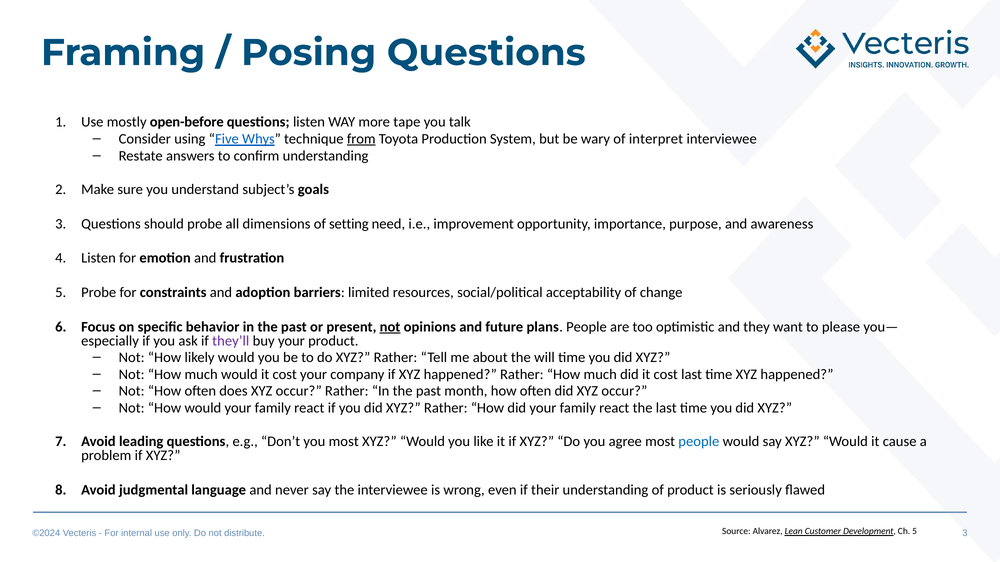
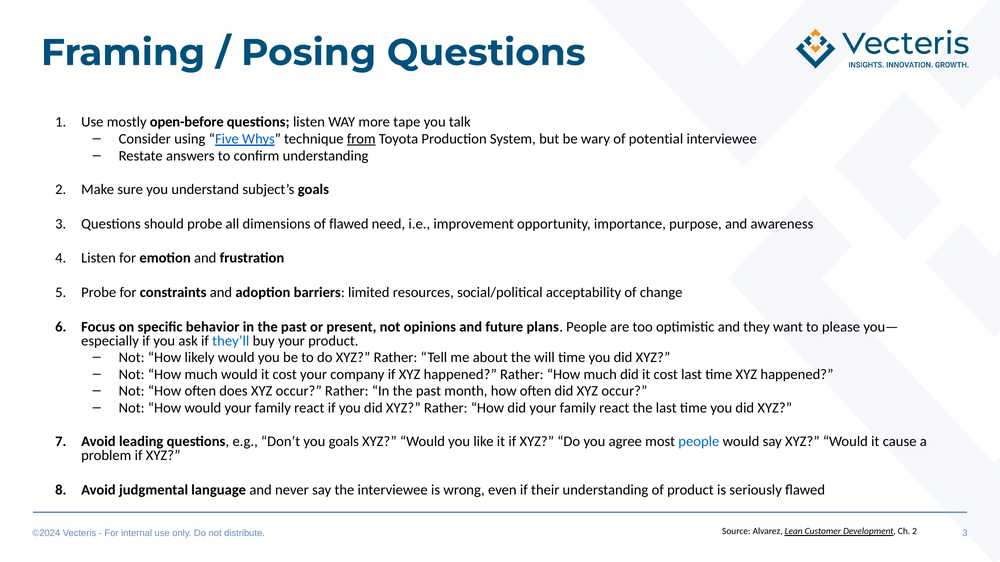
interpret: interpret -> potential (656, 139)
of setting: setting -> flawed (349, 224)
not underline: present -> none (390, 327)
they’ll colour: purple -> blue (231, 341)
you most: most -> goals (344, 442)
Ch 5: 5 -> 2 (915, 532)
